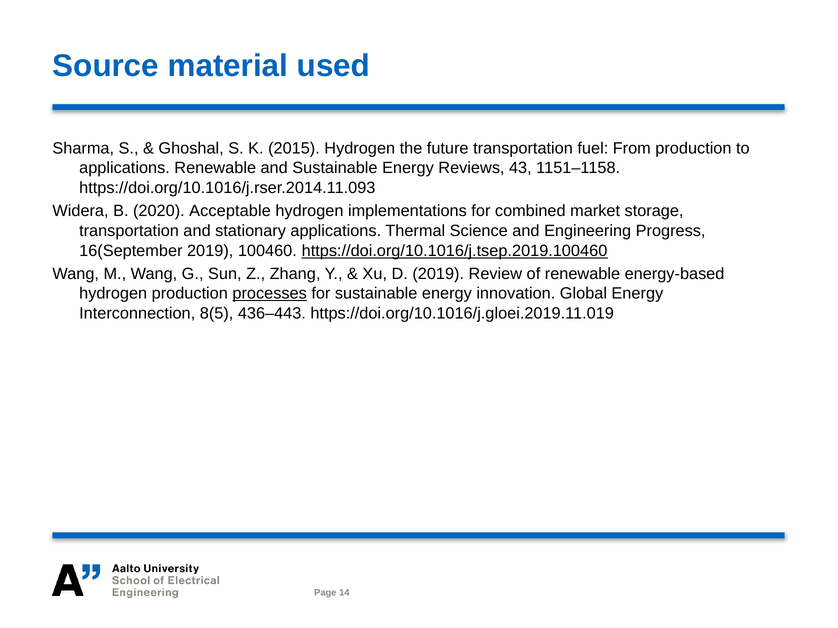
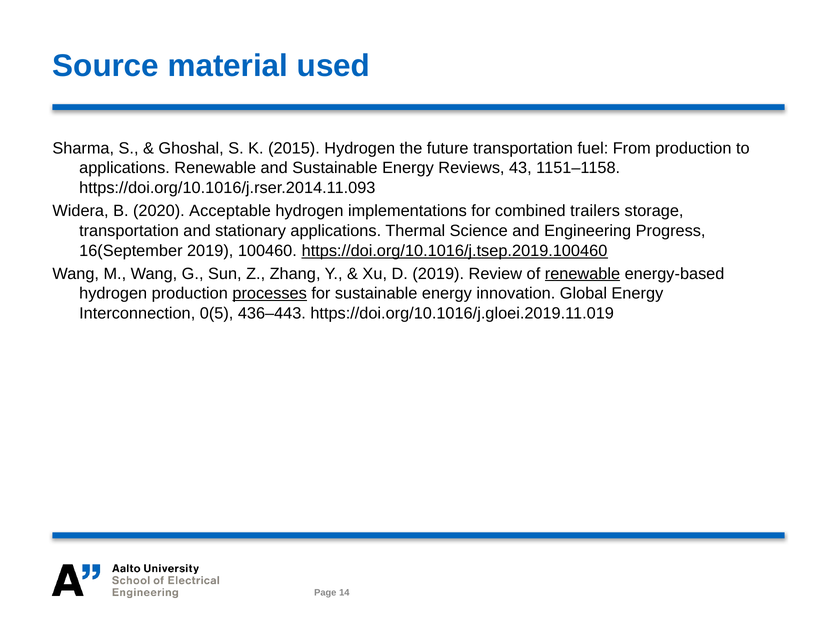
market: market -> trailers (595, 211)
renewable underline: none -> present (582, 274)
8(5: 8(5 -> 0(5 (217, 314)
